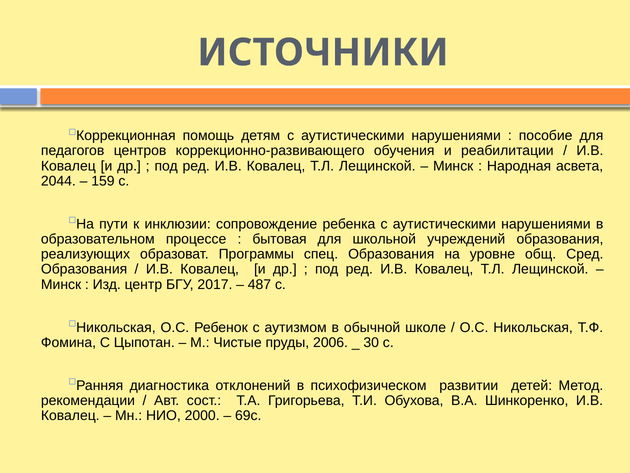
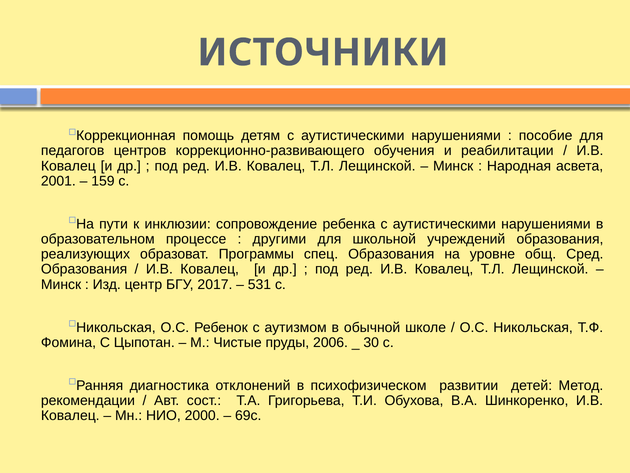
2044: 2044 -> 2001 (58, 181)
бытовая: бытовая -> другими (279, 239)
487: 487 -> 531 (259, 284)
